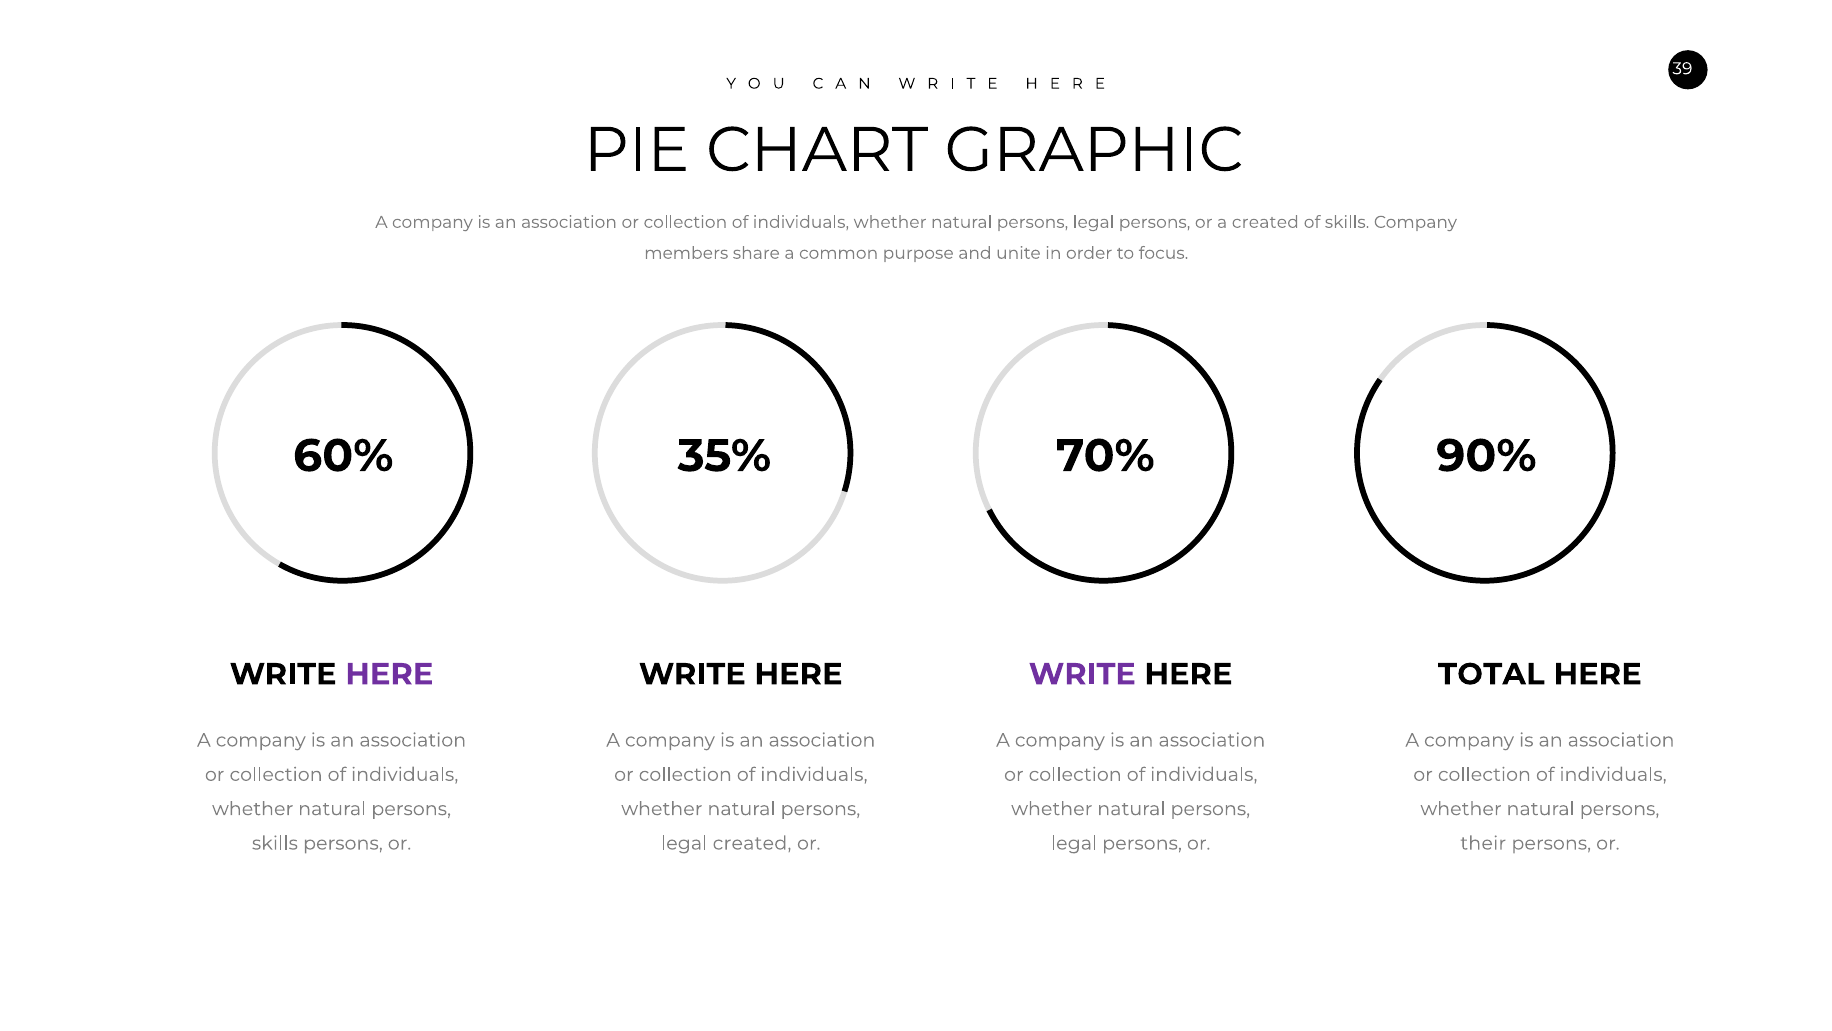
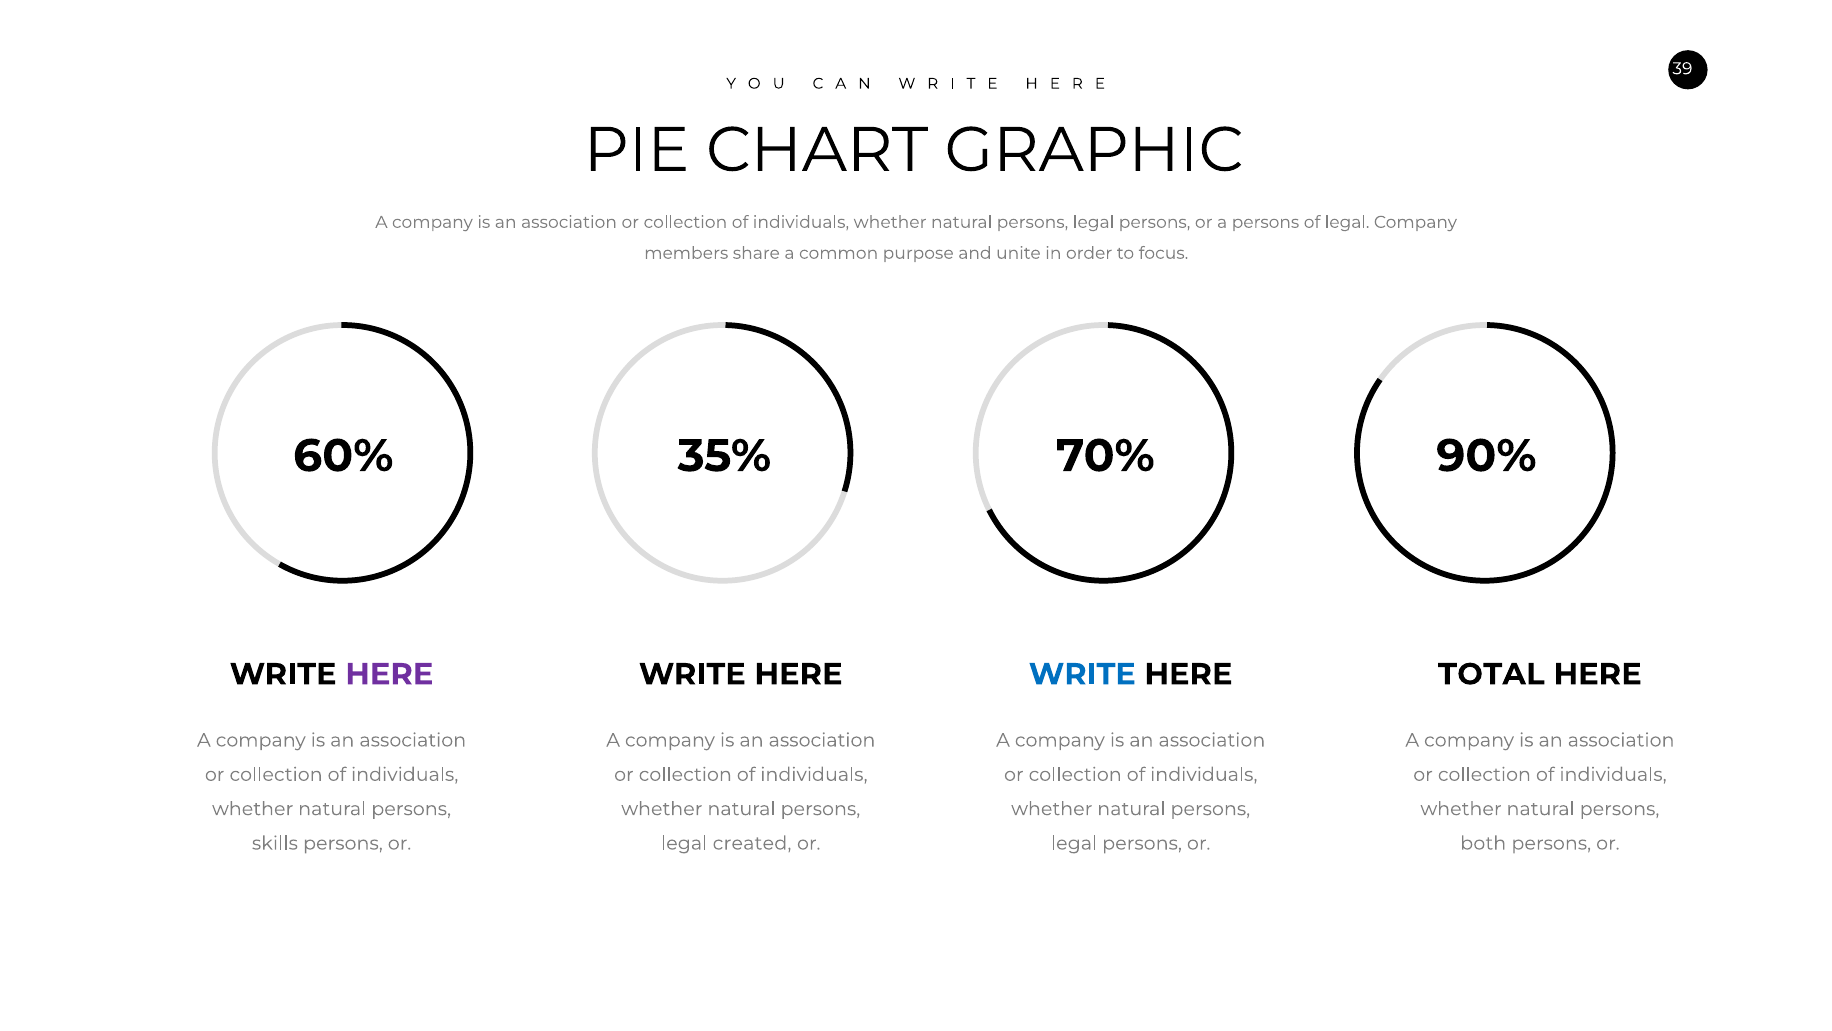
a created: created -> persons (1265, 222)
of skills: skills -> legal (1347, 222)
WRITE colour: purple -> blue (1082, 674)
their: their -> both (1483, 843)
